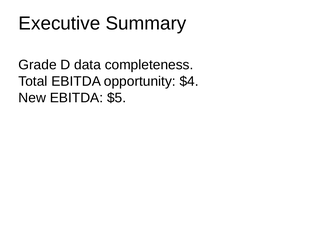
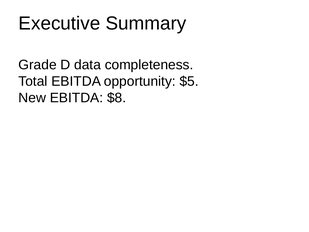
$4: $4 -> $5 (189, 81)
$5: $5 -> $8 (117, 98)
